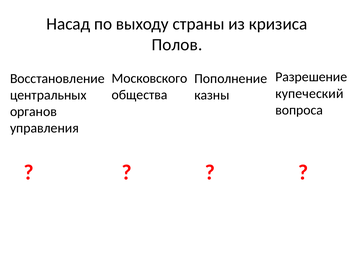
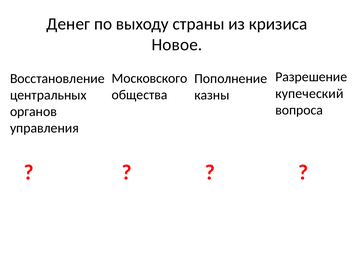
Насад: Насад -> Денег (68, 24)
Полов: Полов -> Новое (177, 45)
